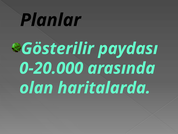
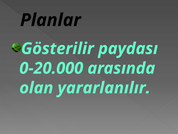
haritalarda: haritalarda -> yararlanılır (104, 88)
